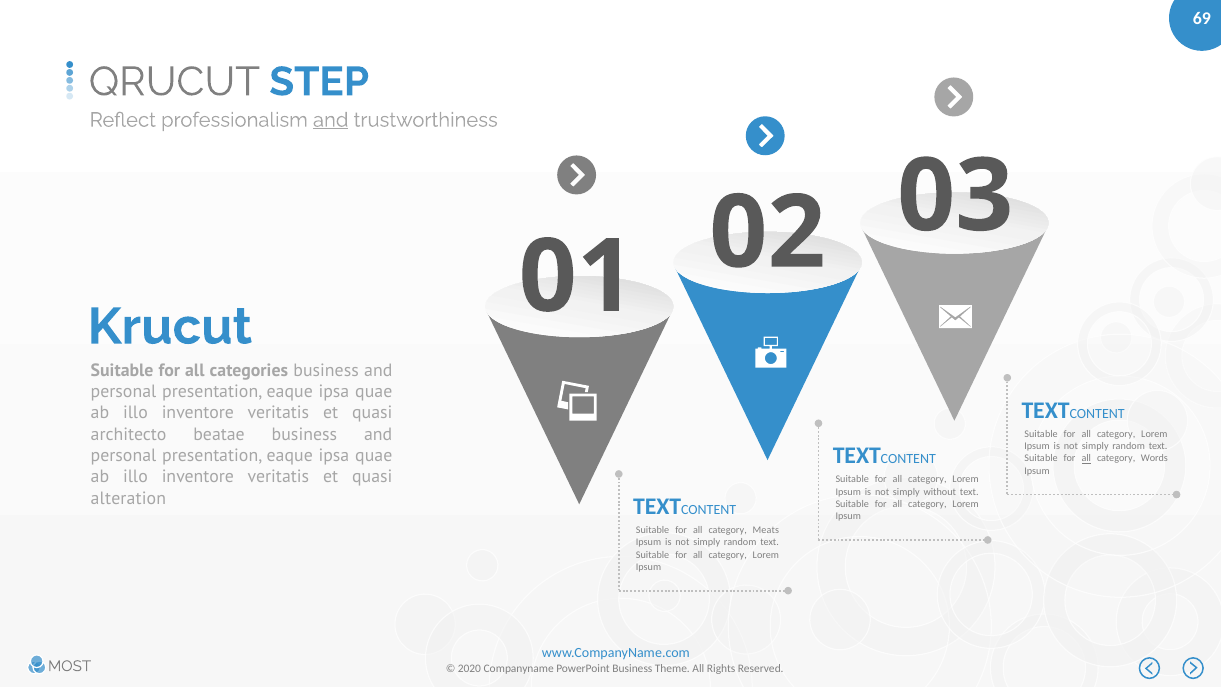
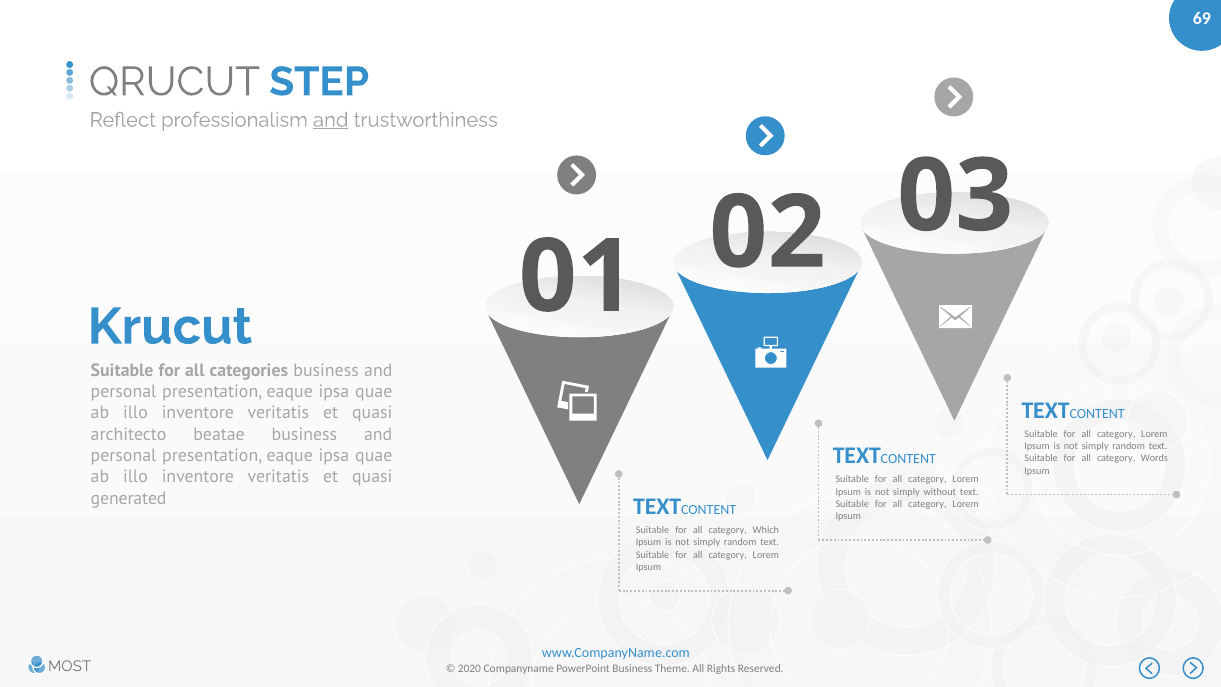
all underline: present -> none (1086, 458)
alteration: alteration -> generated (129, 498)
Meats: Meats -> Which (766, 530)
